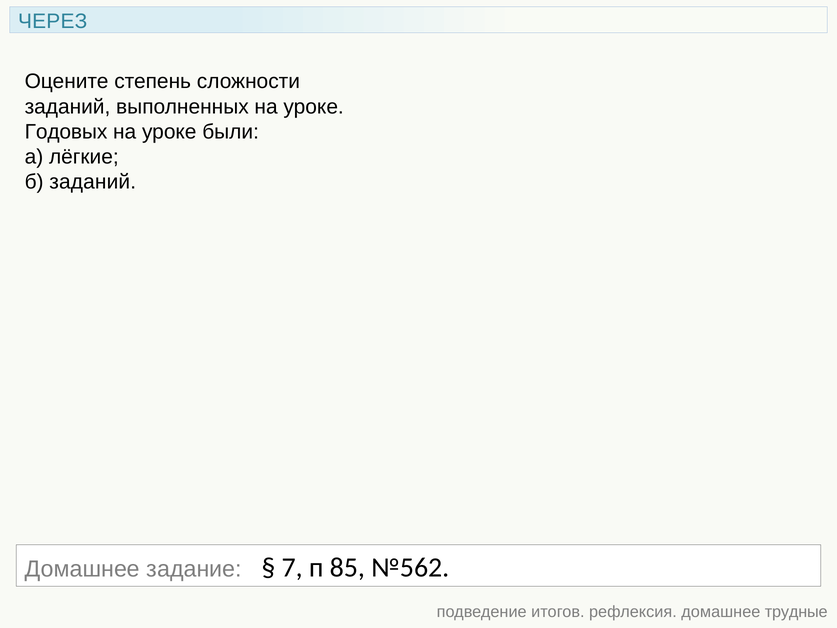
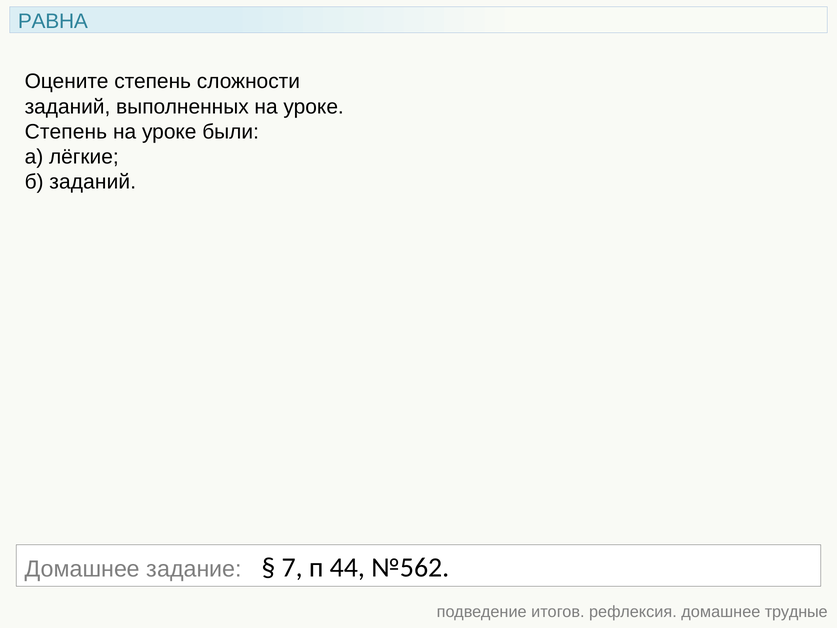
ЧЕРЕЗ: ЧЕРЕЗ -> РАВНА (53, 21)
Годовых: Годовых -> Степень (66, 132)
85: 85 -> 44 (347, 567)
